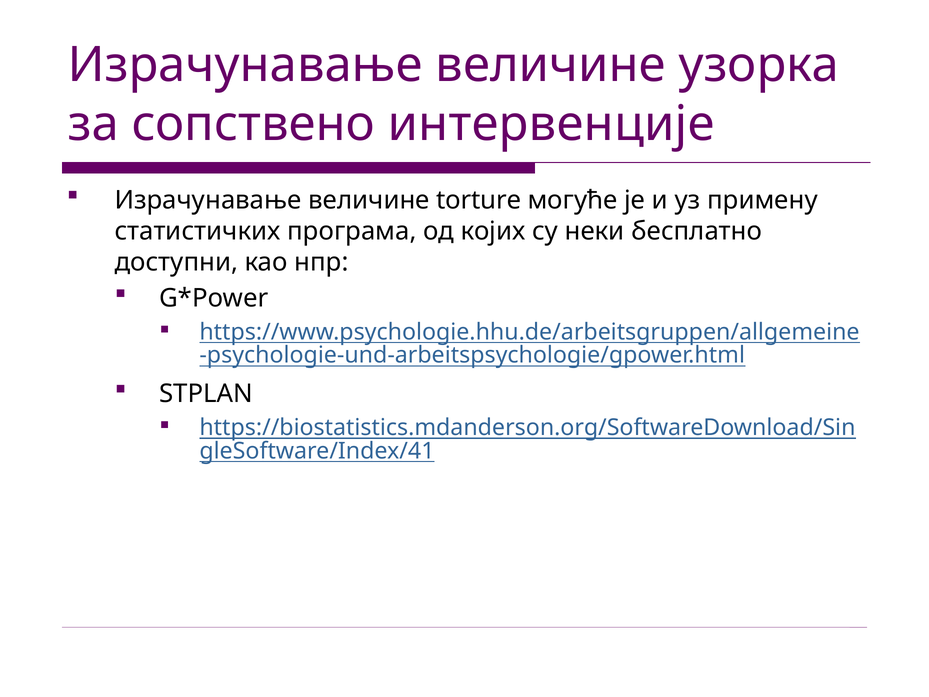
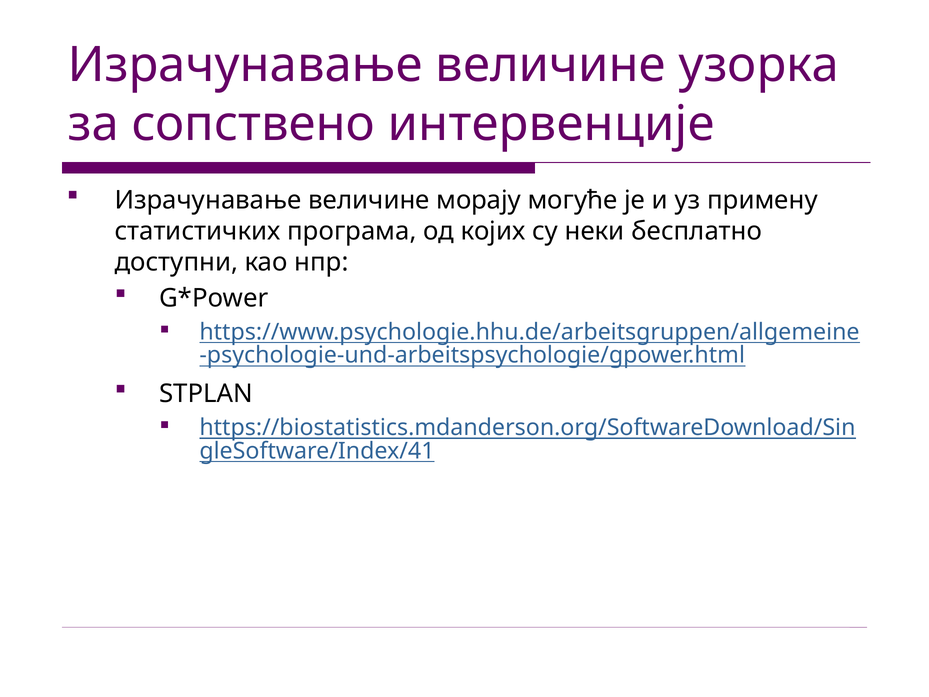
torture: torture -> морају (479, 200)
